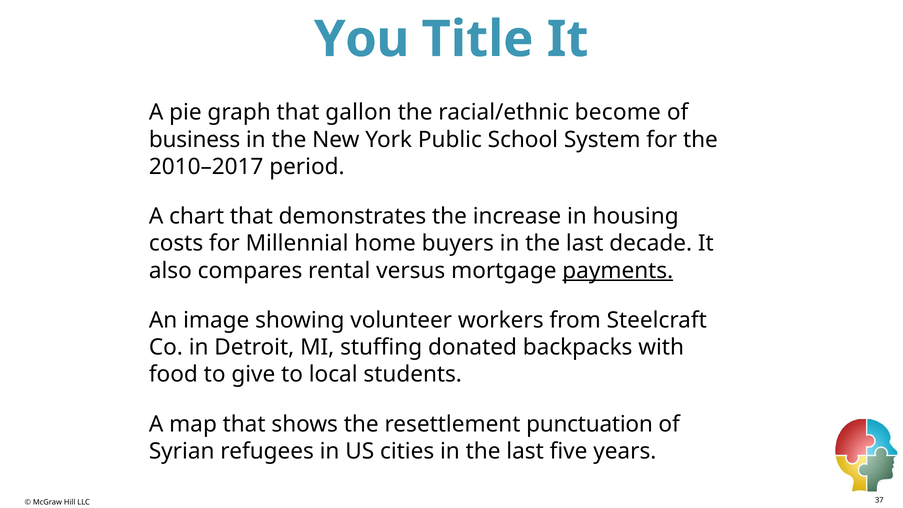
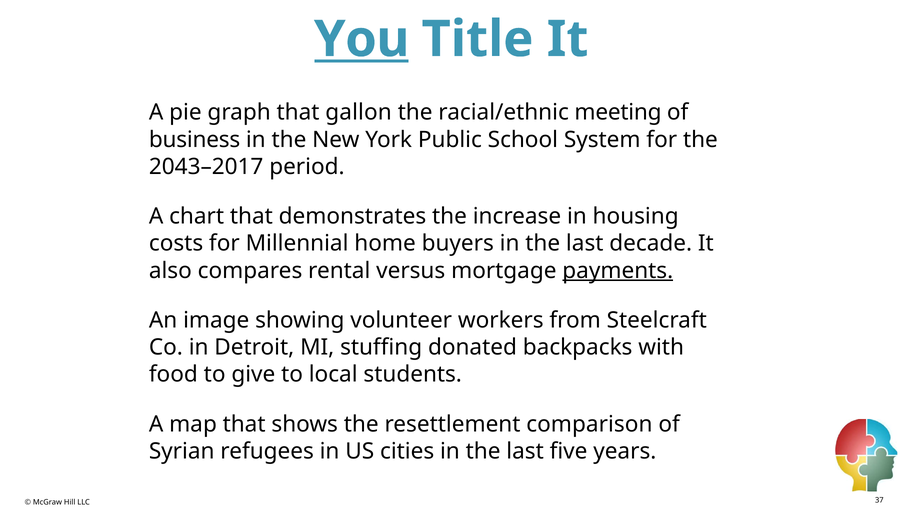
You underline: none -> present (362, 39)
become: become -> meeting (618, 112)
2010–2017: 2010–2017 -> 2043–2017 (206, 167)
punctuation: punctuation -> comparison (589, 424)
